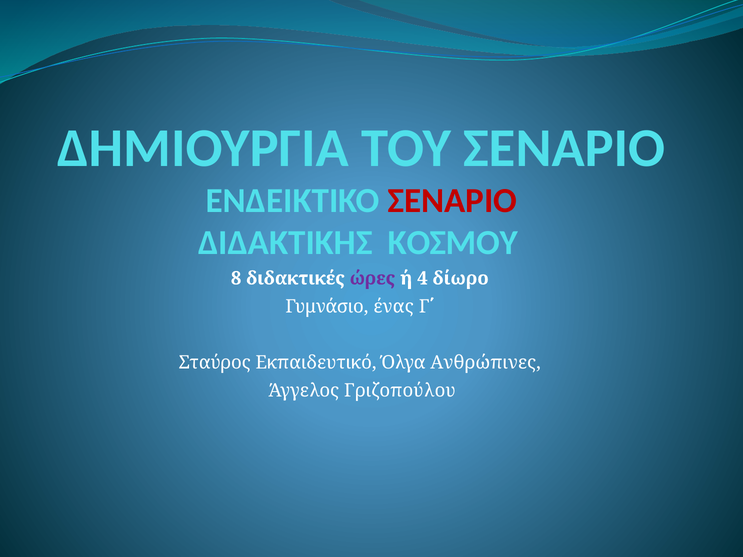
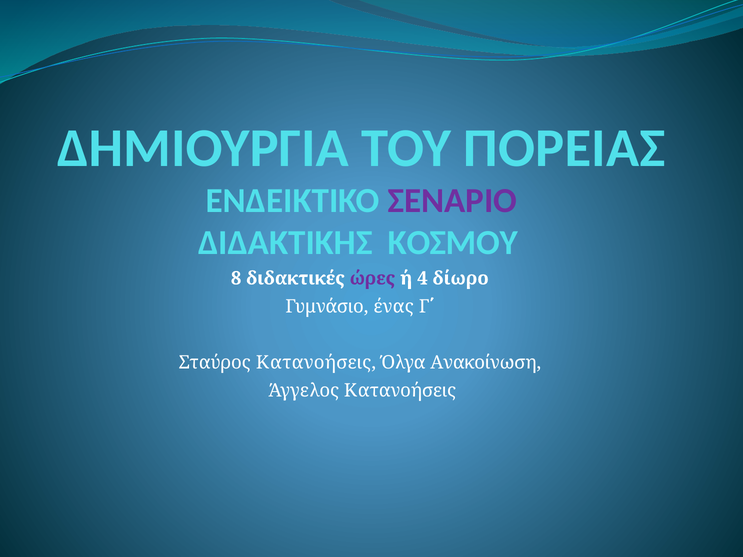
ΤΟΥ ΣΕΝΑΡΙΟ: ΣΕΝΑΡΙΟ -> ΠΟΡΕΙΑΣ (564, 148)
ΣΕΝΑΡΙΟ colour: red -> purple (452, 201)
Σταύρος Εκπαιδευτικό: Εκπαιδευτικό -> Κατανοήσεις (316, 363)
Ανθρώπινες: Ανθρώπινες -> Ανακοίνωση (486, 363)
Άγγελος Γριζοπούλου: Γριζοπούλου -> Κατανοήσεις (400, 391)
